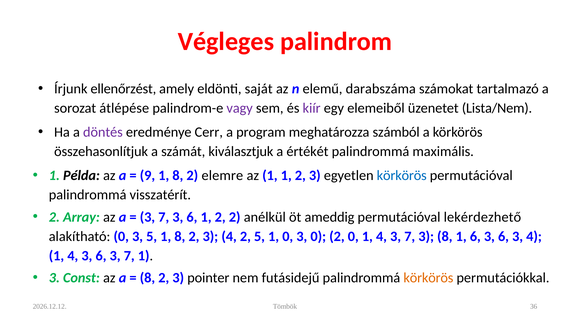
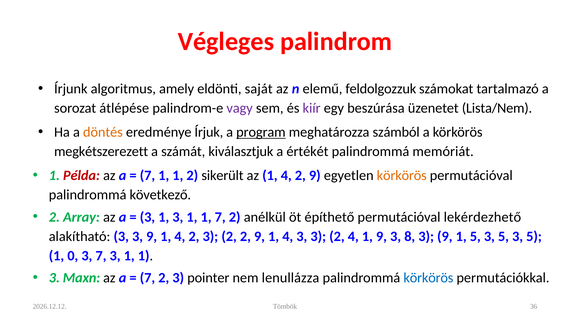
ellenőrzést: ellenőrzést -> algoritmus (123, 89)
darabszáma: darabszáma -> feldolgozzuk (381, 89)
elemeiből: elemeiből -> beszúrása (376, 108)
döntés colour: purple -> orange (103, 132)
Cerr: Cerr -> Írjuk (209, 132)
program underline: none -> present (261, 132)
összehasonlítjuk: összehasonlítjuk -> megkétszerezett (101, 151)
maximális: maximális -> memóriát (443, 151)
Példa colour: black -> red (81, 175)
9: 9 -> 7 (147, 175)
8: 8 -> 1 (178, 175)
elemre: elemre -> sikerült (222, 175)
az 1 1: 1 -> 4 (286, 175)
3: 3 -> 9 (315, 175)
körkörös colour: blue -> orange (402, 175)
visszatérít: visszatérít -> következő (160, 195)
7: 7 -> 1 (164, 217)
6: 6 -> 1 (192, 217)
2: 2 -> 7 (220, 217)
ameddig: ameddig -> építhető (329, 217)
0: 0 -> 3 (121, 236)
5: 5 -> 9 (152, 236)
8: 8 -> 4 (180, 236)
2 3 4: 4 -> 2 (229, 236)
5: 5 -> 9 (259, 236)
0: 0 -> 4 (288, 236)
0: 0 -> 3 (318, 236)
2 0: 0 -> 4 (353, 236)
4: 4 -> 9 (381, 236)
7: 7 -> 8 (410, 236)
8: 8 -> 9 (445, 236)
1 6: 6 -> 5 (475, 236)
6: 6 -> 5 (503, 236)
4: 4 -> 5 (534, 236)
4: 4 -> 0 (73, 255)
6: 6 -> 7 (101, 255)
7: 7 -> 1 (129, 255)
Const: Const -> Maxn (82, 278)
8: 8 -> 7 (147, 278)
futásidejű: futásidejű -> lenullázza (291, 278)
körkörös colour: orange -> blue (428, 278)
